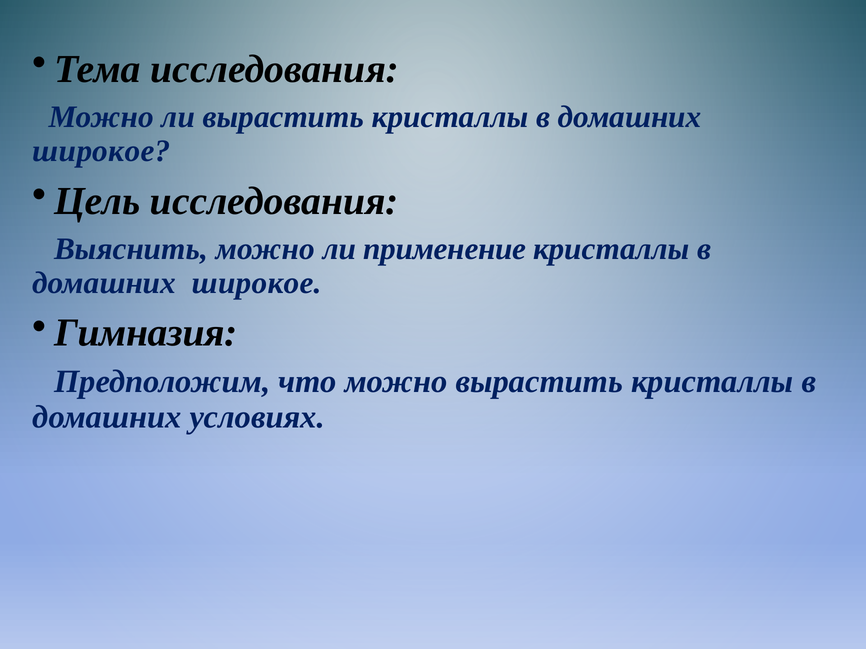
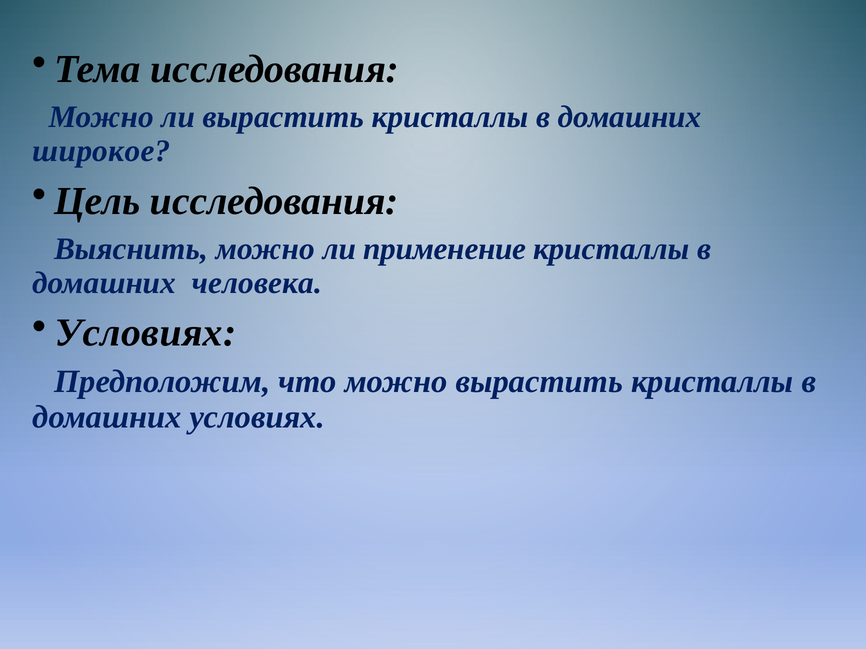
широкое: широкое -> человека (257, 283)
Гимназия: Гимназия -> Условиях (145, 333)
